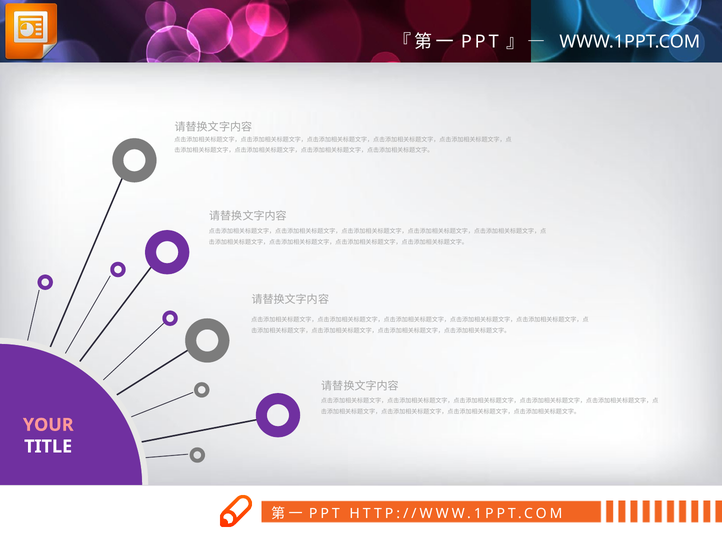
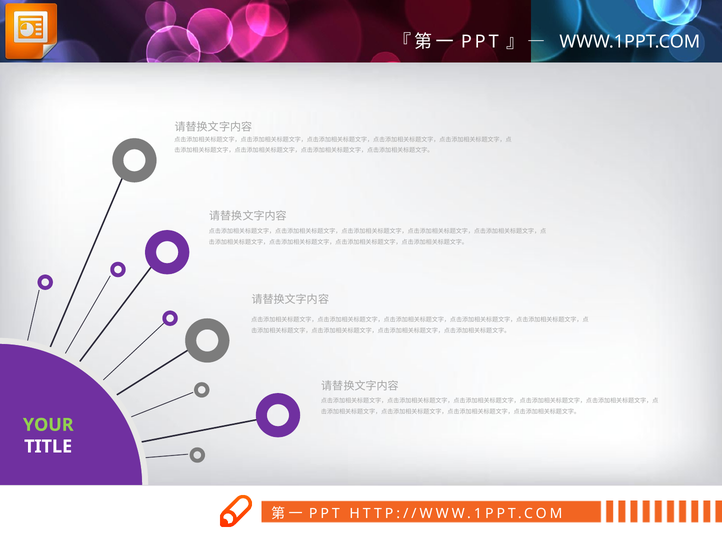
YOUR colour: pink -> light green (48, 425)
